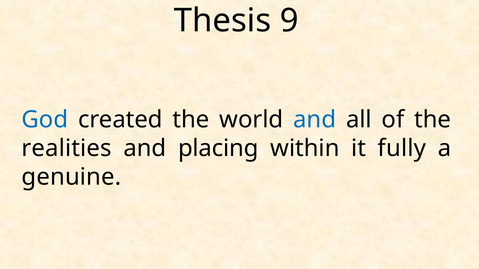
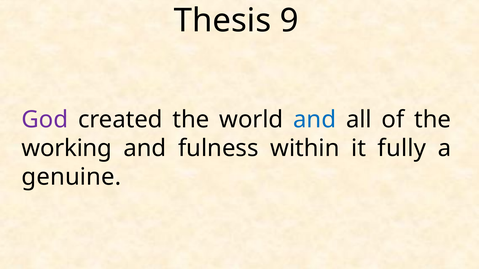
God colour: blue -> purple (45, 120)
realities: realities -> working (67, 148)
placing: placing -> fulness (218, 148)
